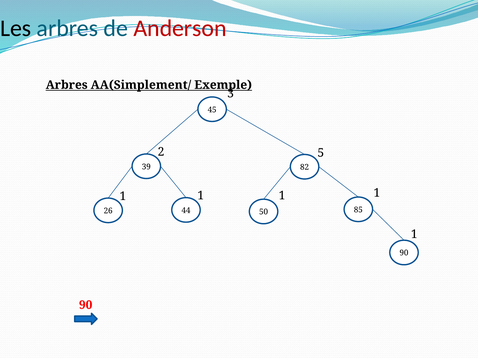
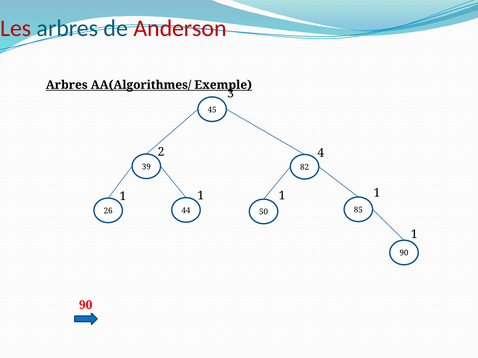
Les colour: black -> red (16, 28)
AA(Simplement/: AA(Simplement/ -> AA(Algorithmes/ (141, 85)
5: 5 -> 4 (321, 153)
